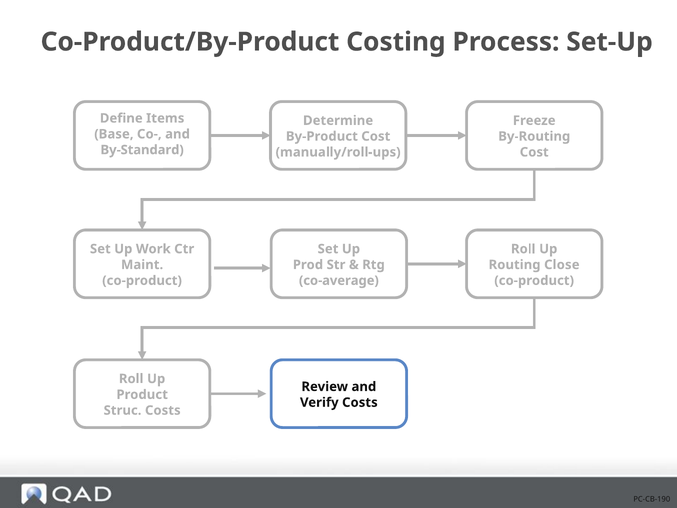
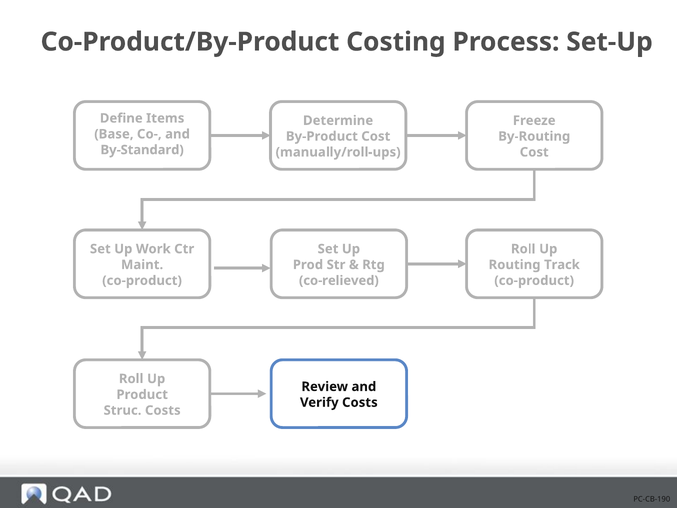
Close: Close -> Track (562, 265)
co-average: co-average -> co-relieved (339, 280)
